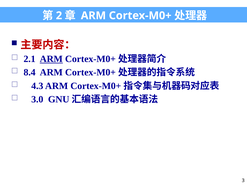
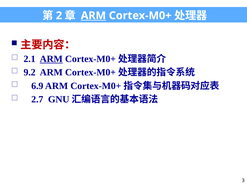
ARM underline: none -> present (93, 16)
8.4: 8.4 -> 9.2 (30, 73)
4.3: 4.3 -> 6.9 (37, 86)
3.0: 3.0 -> 2.7 (37, 99)
